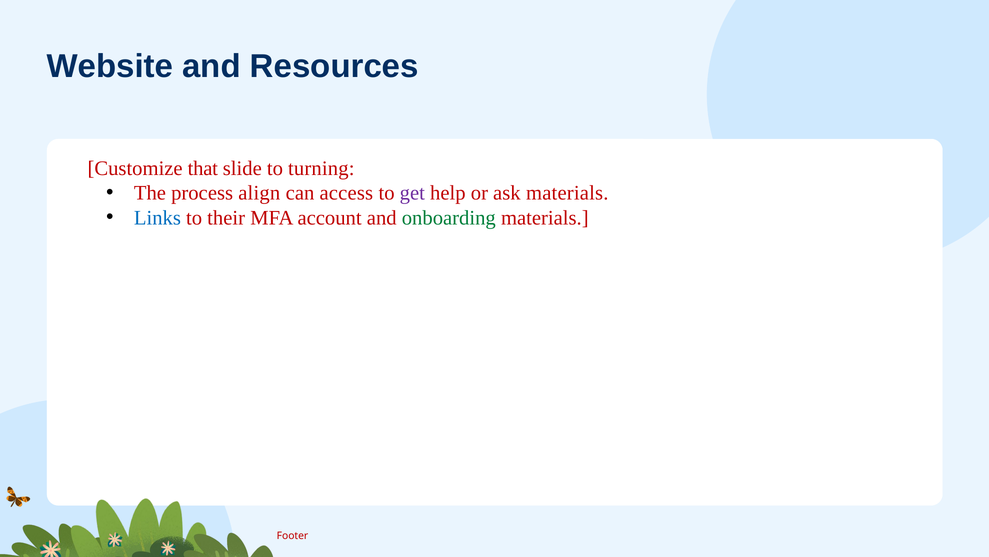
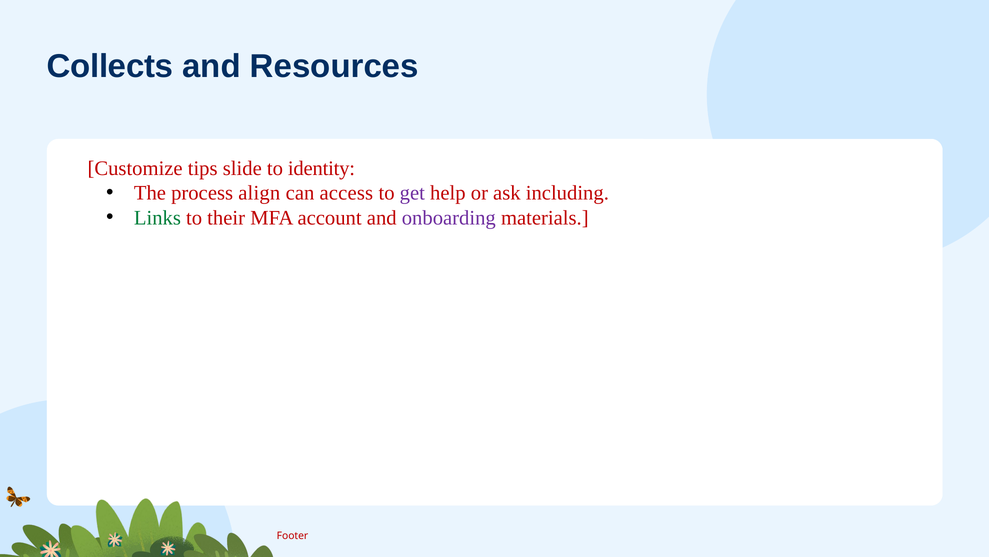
Website: Website -> Collects (110, 66)
that: that -> tips (203, 168)
turning: turning -> identity (321, 168)
ask materials: materials -> including (567, 193)
Links colour: blue -> green (157, 218)
onboarding colour: green -> purple (449, 218)
